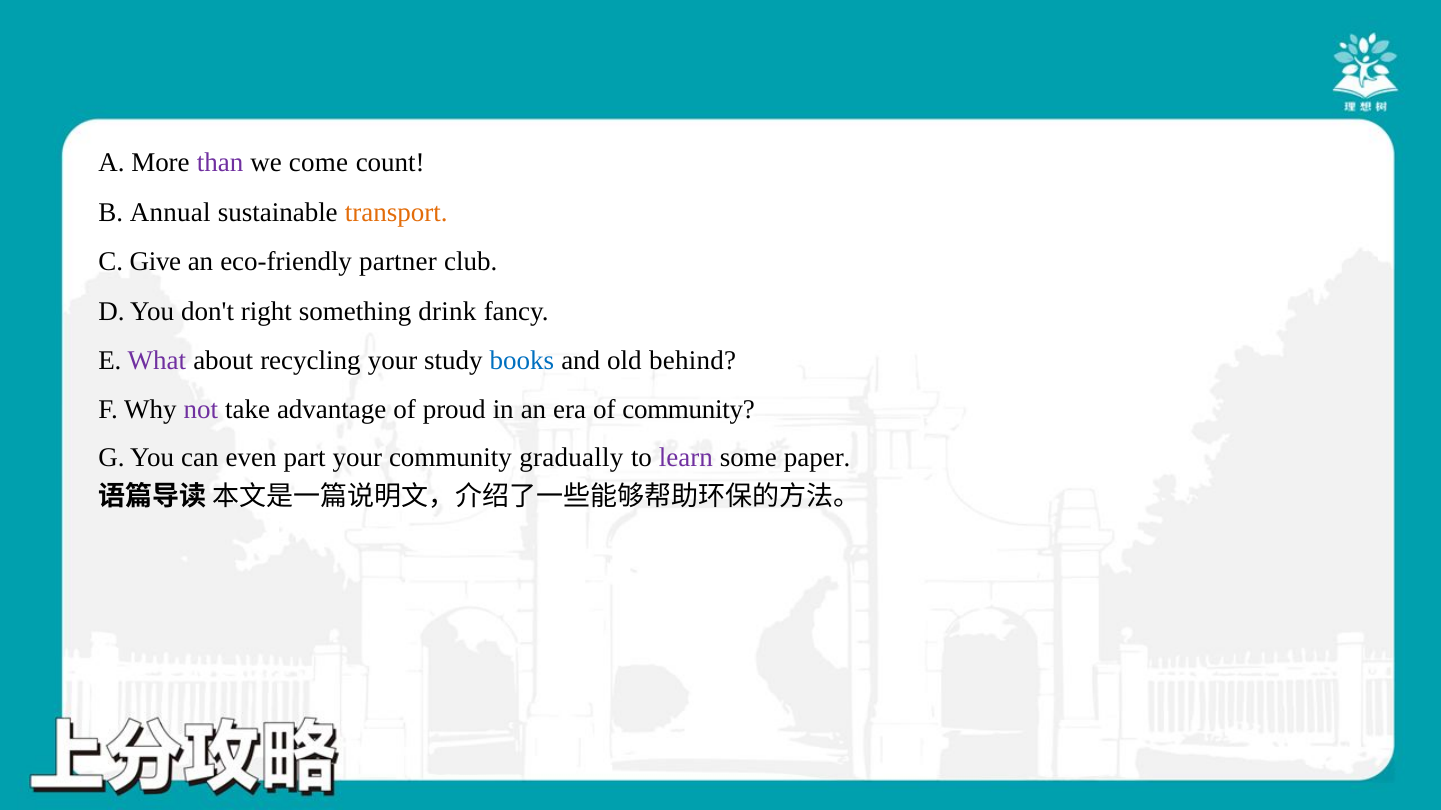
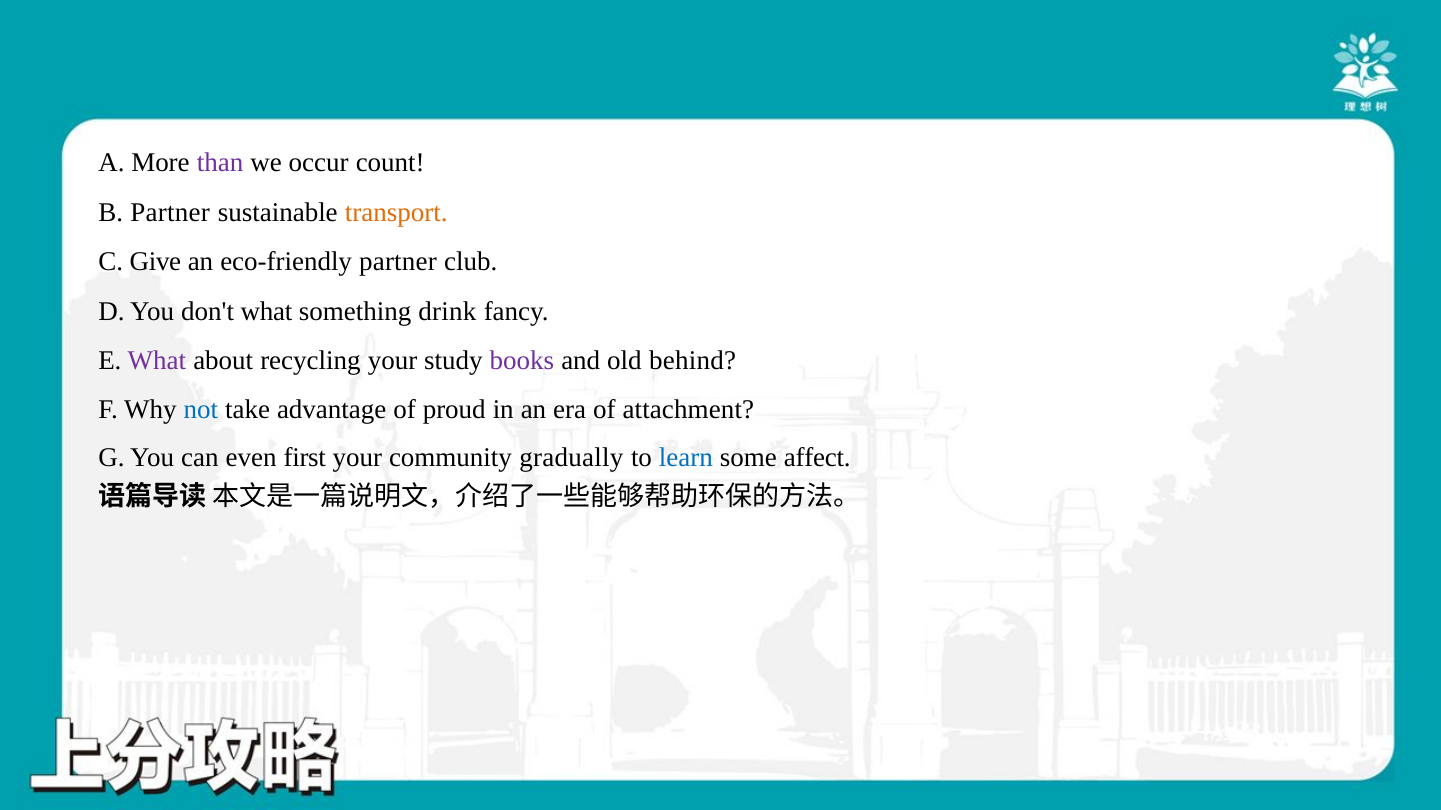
come: come -> occur (319, 163)
B Annual: Annual -> Partner (170, 212)
don't right: right -> what (267, 311)
books colour: blue -> purple (522, 361)
not colour: purple -> blue (201, 410)
of community: community -> attachment (688, 410)
part: part -> first (305, 458)
learn colour: purple -> blue (686, 458)
paper: paper -> affect (817, 458)
